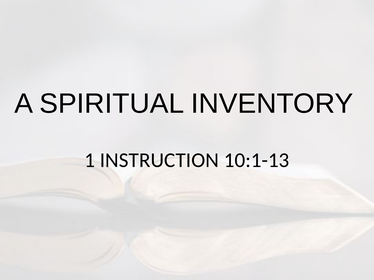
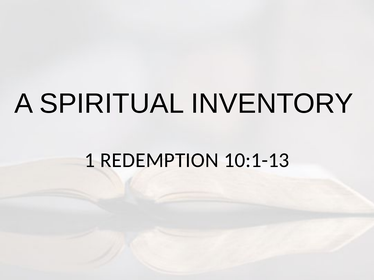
INSTRUCTION: INSTRUCTION -> REDEMPTION (159, 160)
